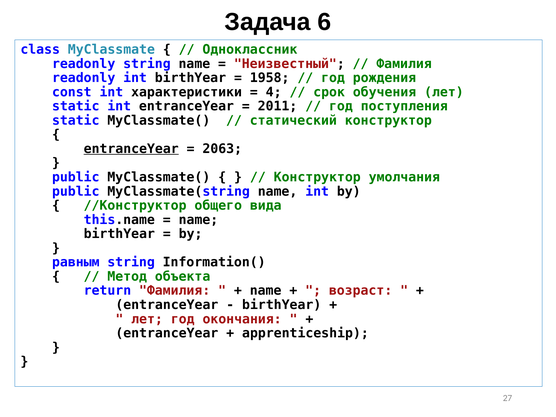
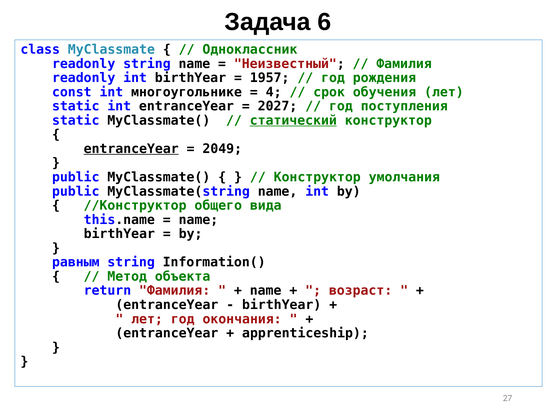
1958: 1958 -> 1957 (270, 78)
характеристики: характеристики -> многоугольнике (187, 92)
2011: 2011 -> 2027 (278, 106)
статический underline: none -> present (293, 120)
2063: 2063 -> 2049 (222, 149)
